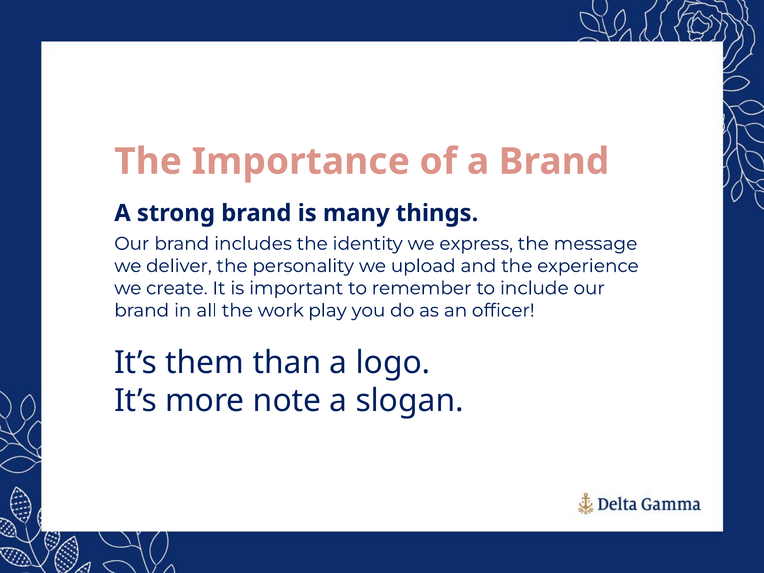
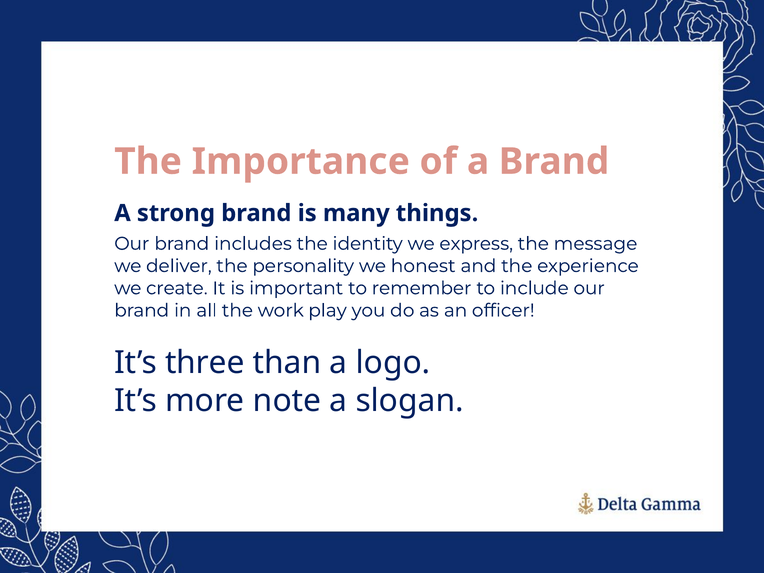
upload: upload -> honest (423, 266)
them: them -> three (205, 363)
